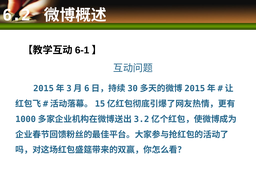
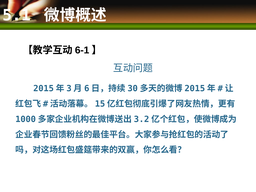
6.2: 6.2 -> 5.1 (17, 15)
